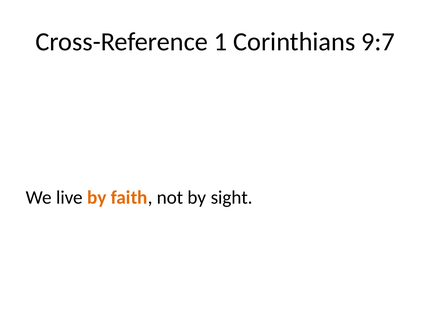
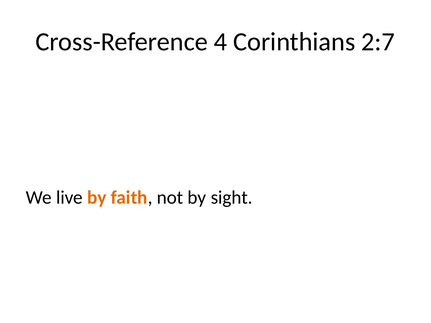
1: 1 -> 4 (221, 42)
9:7: 9:7 -> 2:7 (378, 42)
